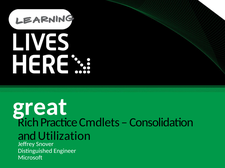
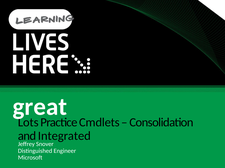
Rich: Rich -> Lots (28, 123)
Utilization: Utilization -> Integrated (64, 136)
